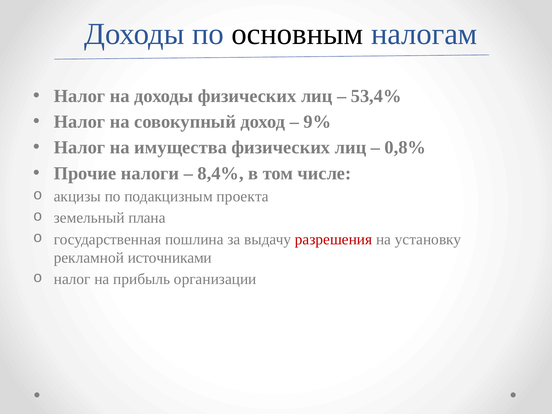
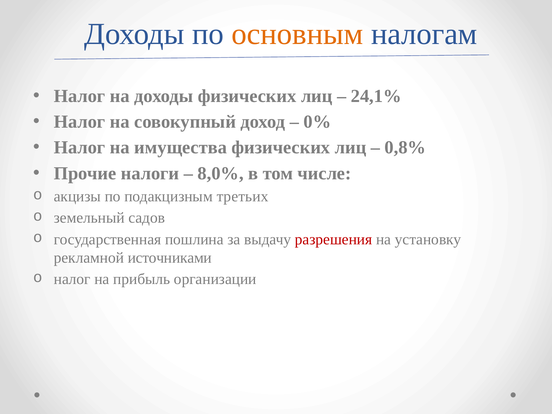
основным colour: black -> orange (297, 34)
53,4%: 53,4% -> 24,1% (376, 96)
9%: 9% -> 0% (317, 122)
8,4%: 8,4% -> 8,0% (221, 173)
проекта: проекта -> третьих (243, 196)
плана: плана -> садов (147, 218)
